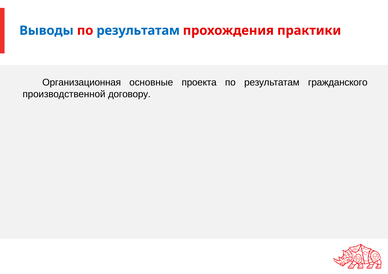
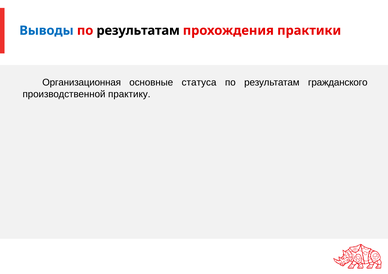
результатам colour: blue -> black (138, 31)
проекта: проекта -> статуса (199, 83)
договору: договору -> практику (129, 94)
